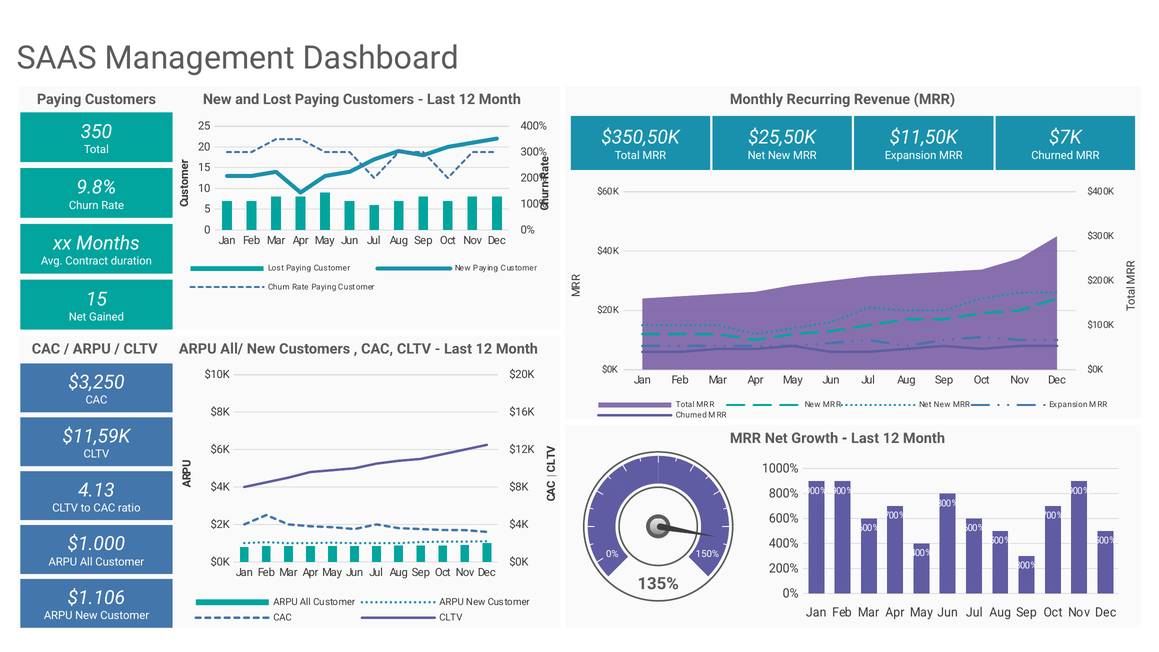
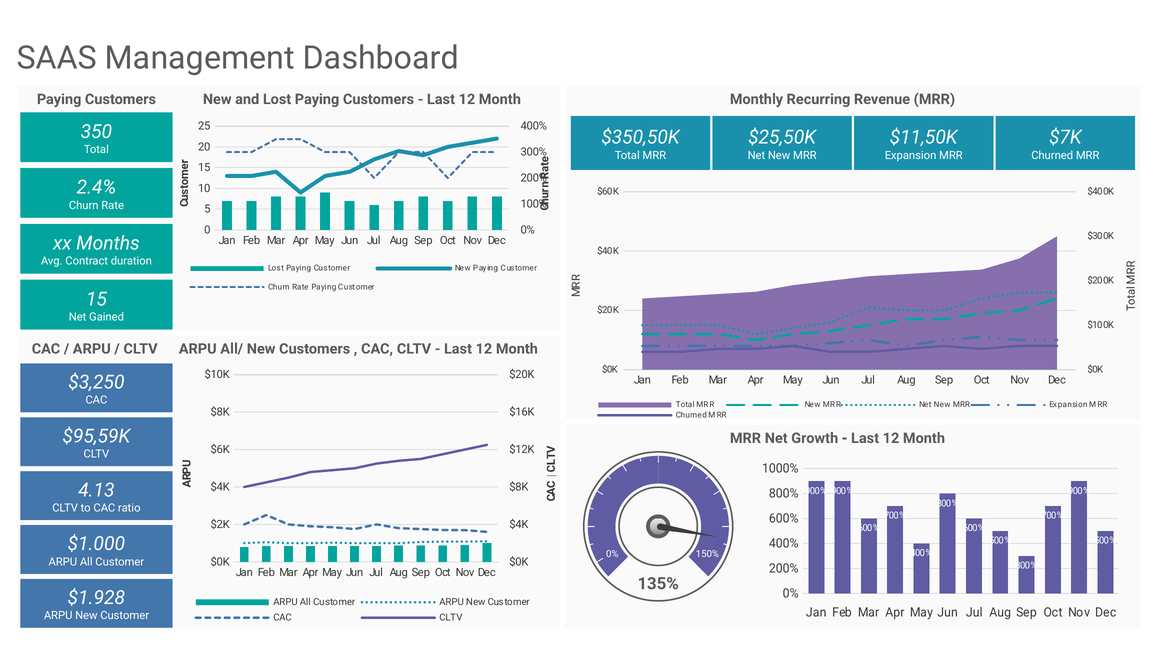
9.8%: 9.8% -> 2.4% (96, 188)
$11,59K: $11,59K -> $95,59K (96, 436)
$1.106: $1.106 -> $1.928 (96, 598)
